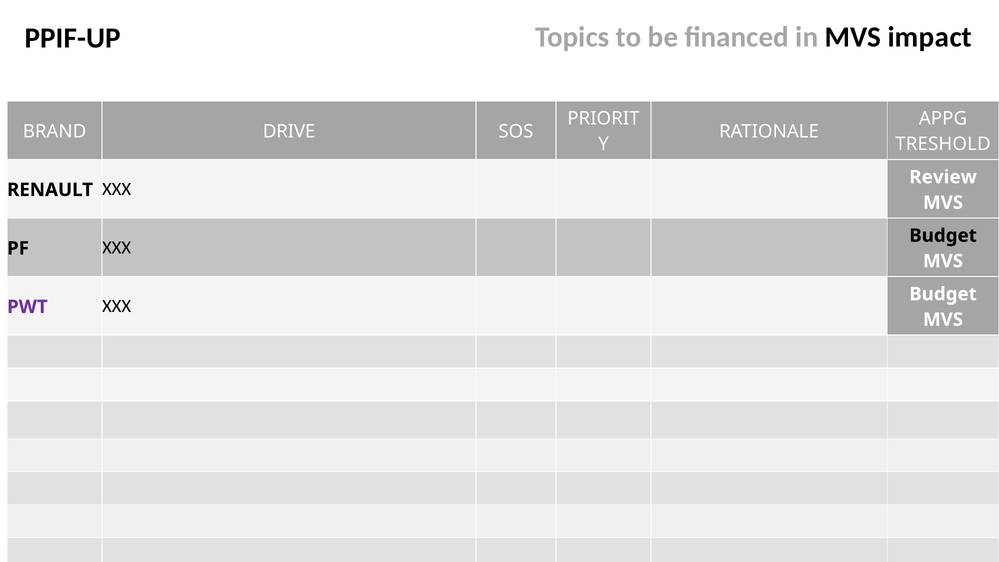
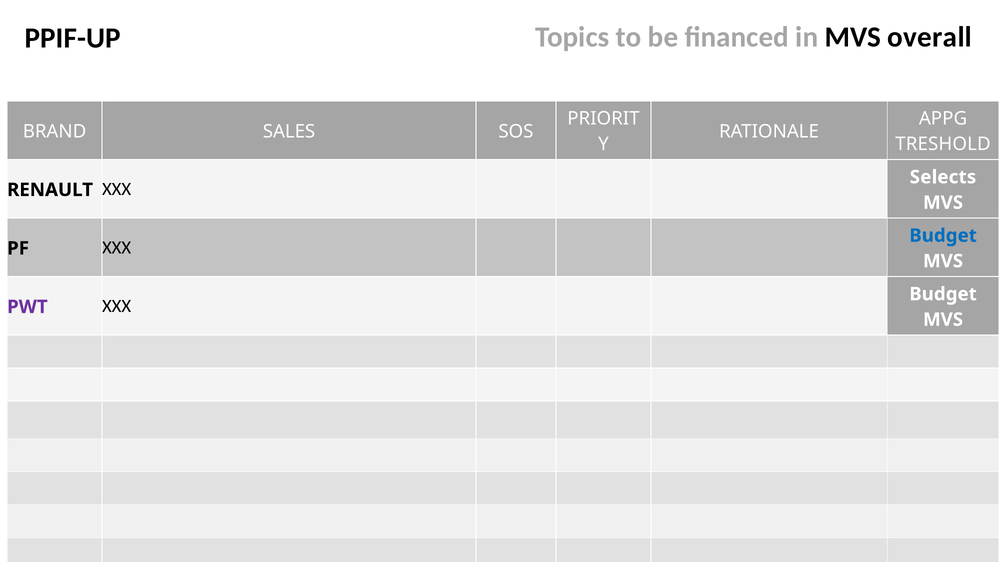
impact: impact -> overall (930, 37)
DRIVE: DRIVE -> SALES (289, 131)
Review: Review -> Selects (943, 177)
Budget colour: black -> blue (943, 236)
